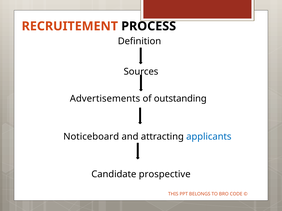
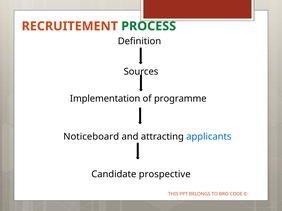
PROCESS colour: black -> green (149, 26)
Advertisements: Advertisements -> Implementation (105, 99)
outstanding: outstanding -> programme (180, 99)
